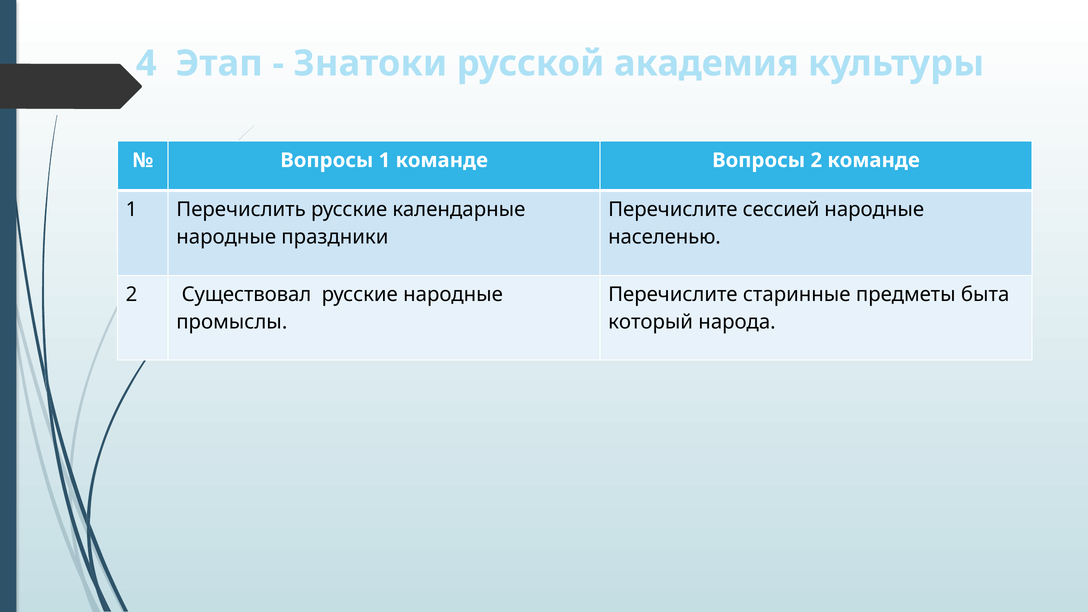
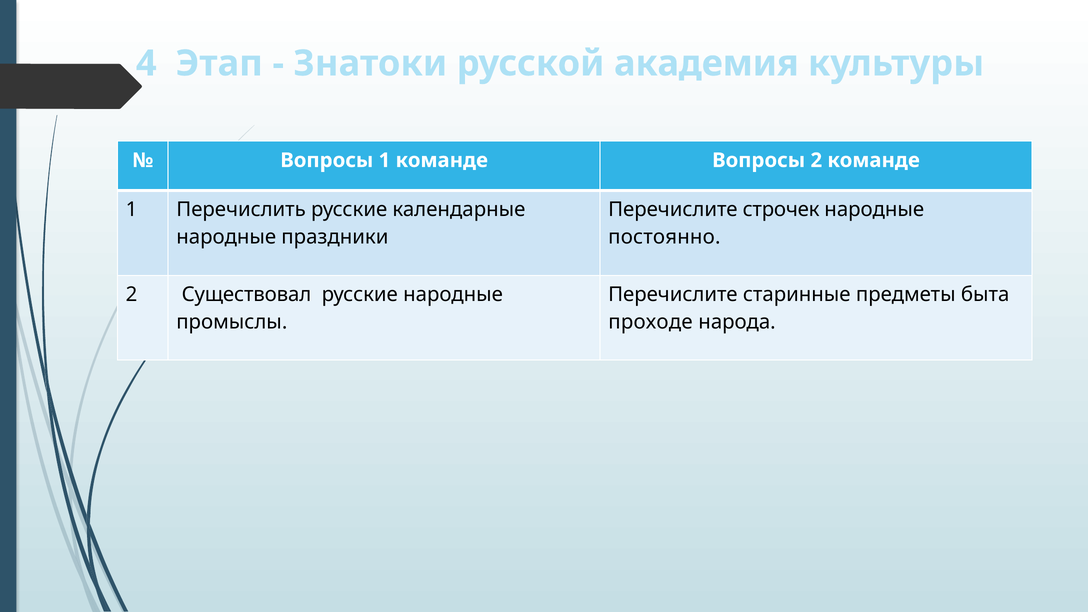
сессией: сессией -> строчек (781, 210)
населенью: населенью -> постоянно (664, 237)
который: который -> проходе (650, 322)
